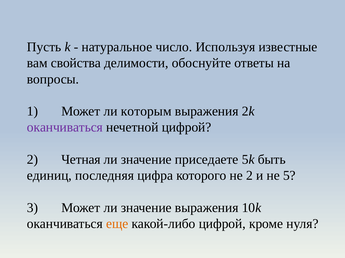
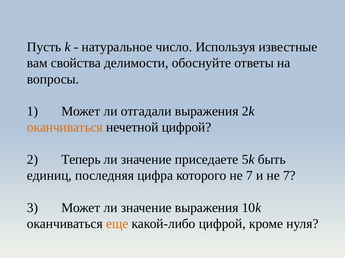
которым: которым -> отгадали (146, 112)
оканчиваться colour: purple -> orange (65, 128)
Четная: Четная -> Теперь (81, 160)
которого не 2: 2 -> 7 (249, 176)
и не 5: 5 -> 7 (289, 176)
